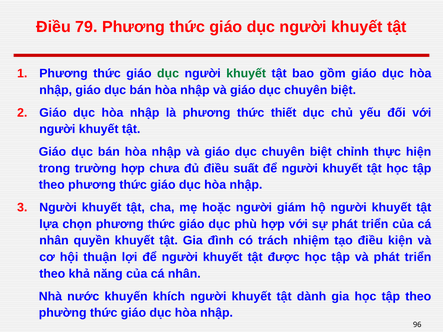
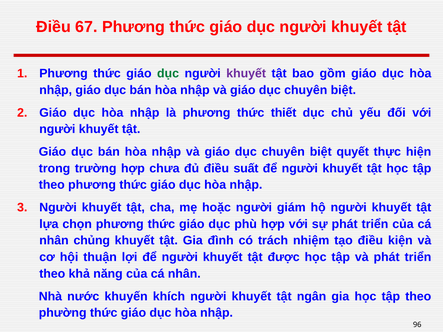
79: 79 -> 67 (86, 27)
khuyết colour: green -> purple (246, 73)
chỉnh: chỉnh -> quyết (353, 152)
quyền: quyền -> chủng (92, 241)
dành: dành -> ngân (312, 297)
